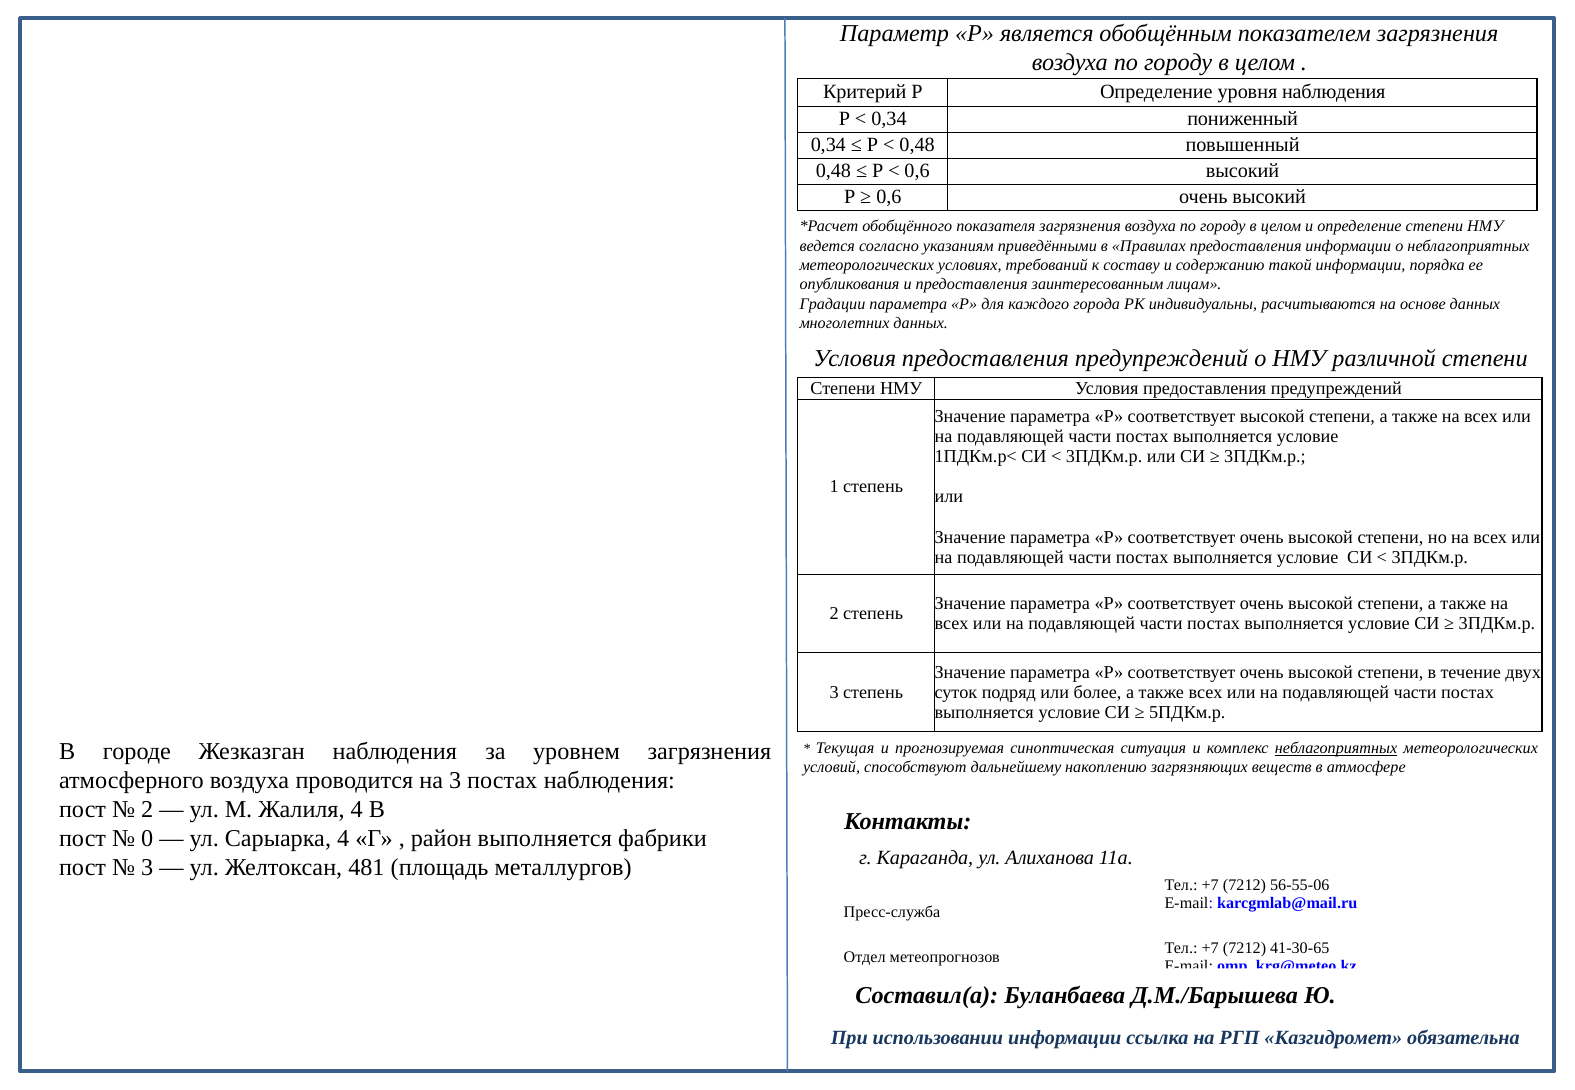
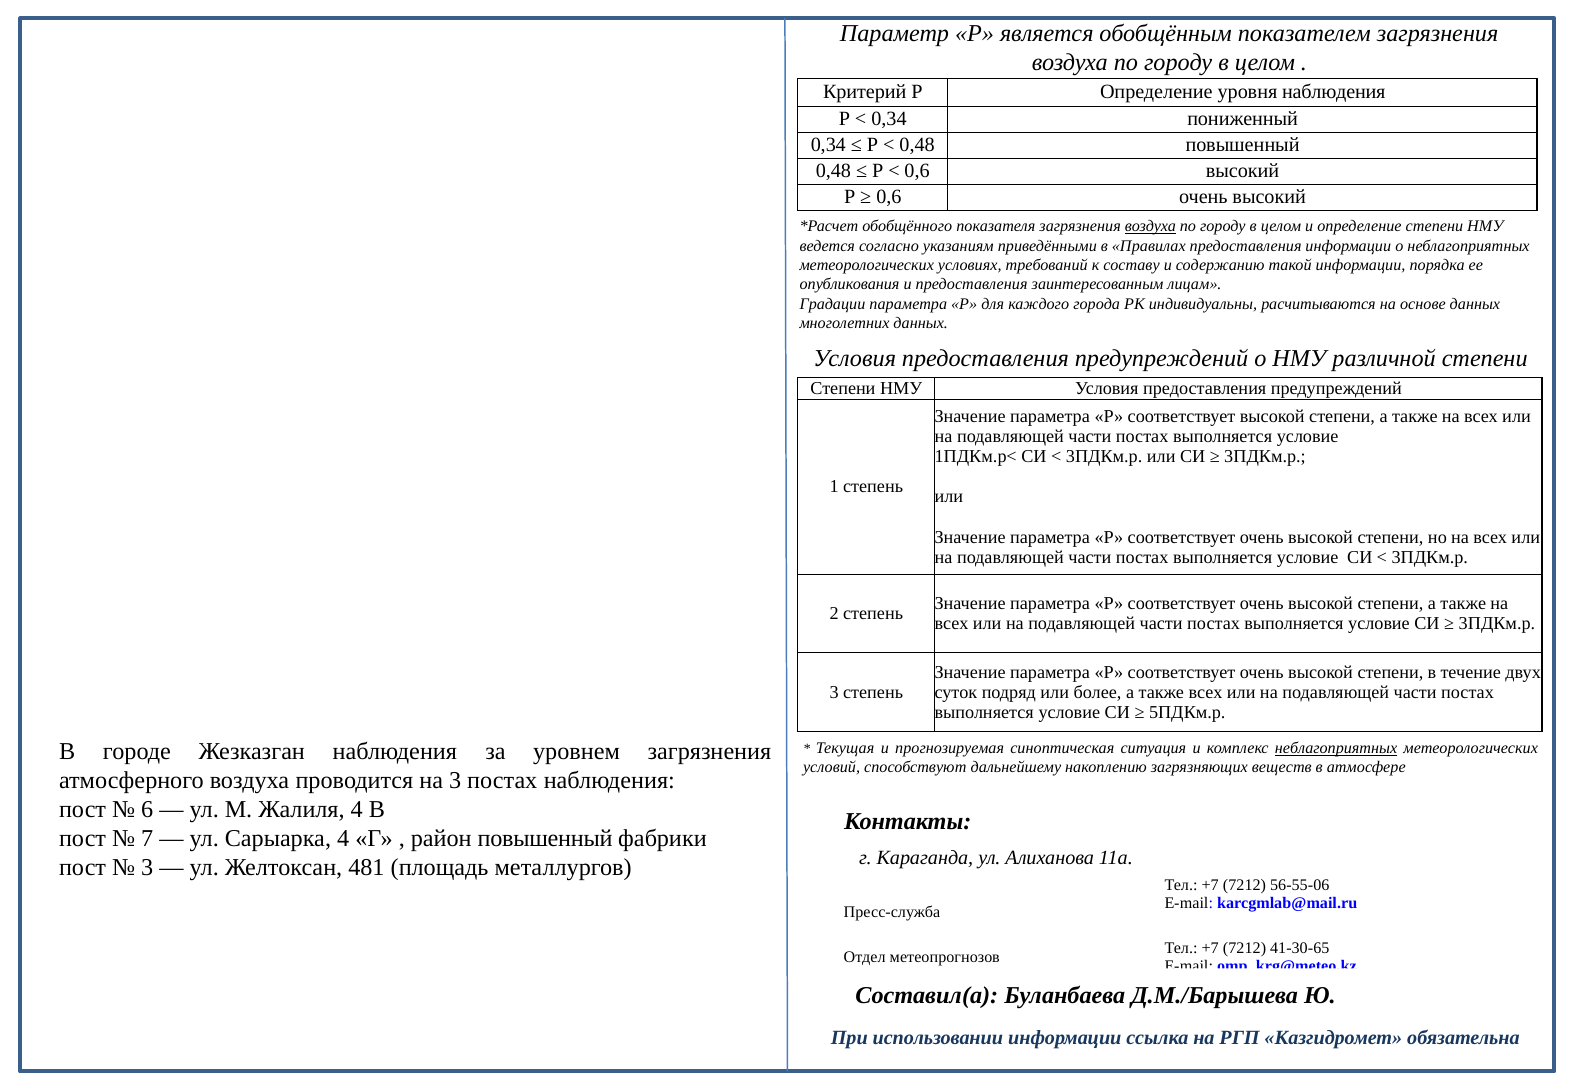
воздуха underline: none -> present (1150, 227)
2: 2 -> 6 (147, 810)
0: 0 -> 7 (147, 839)
район выполняется: выполняется -> повышенный (545, 839)
